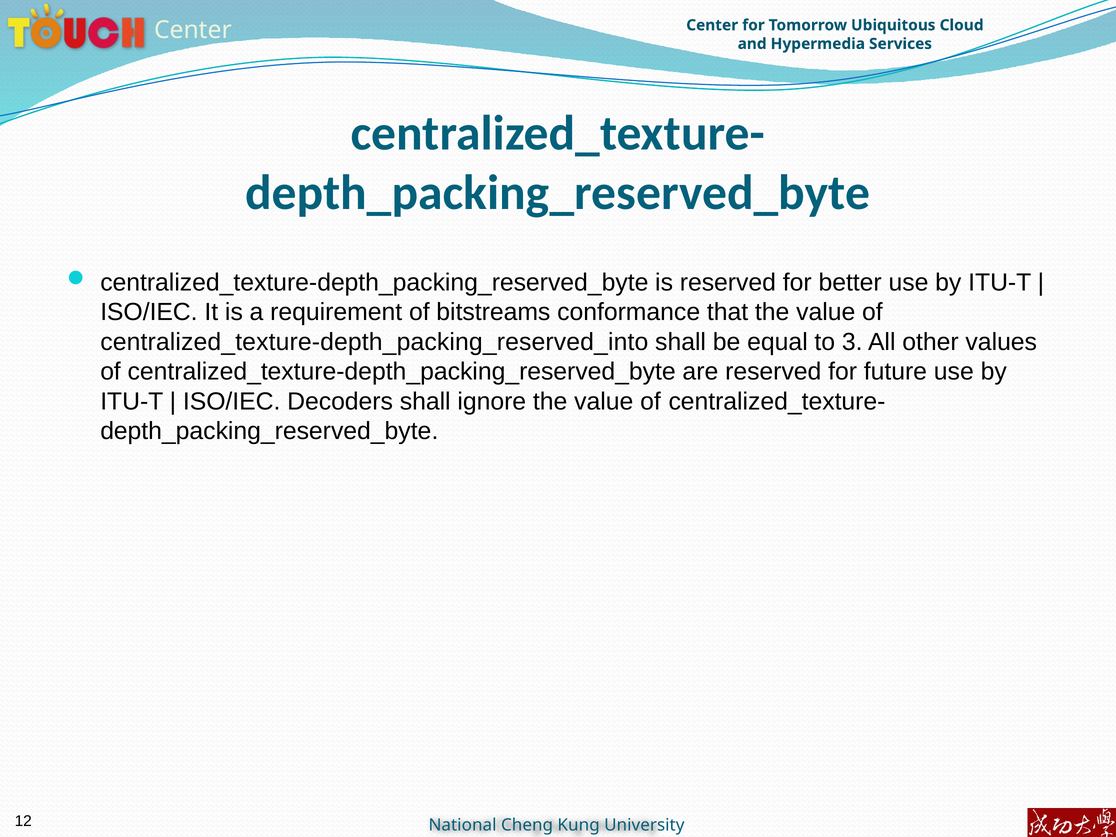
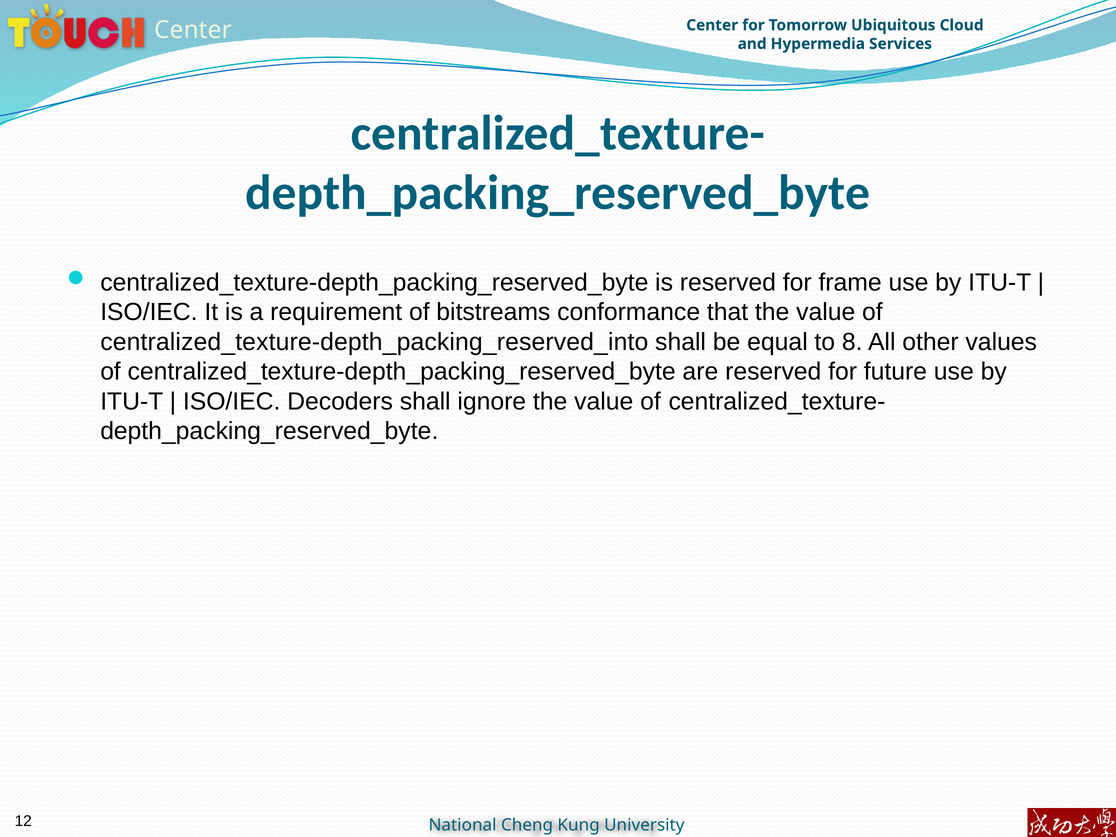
better: better -> frame (850, 283)
3: 3 -> 8 (852, 342)
